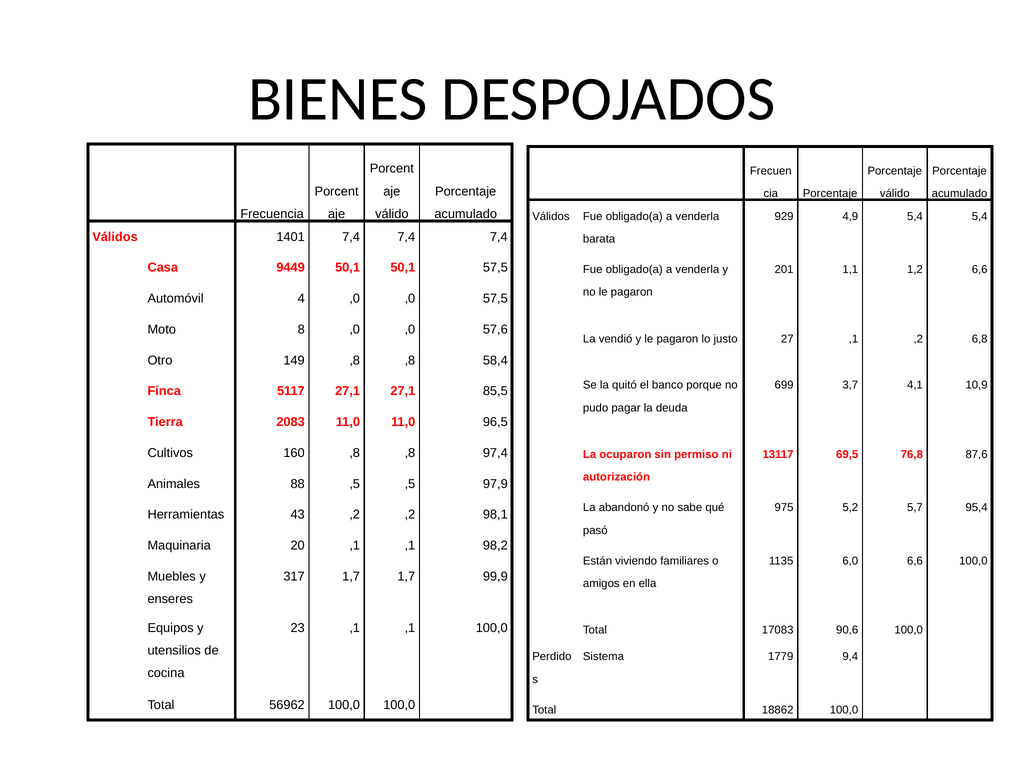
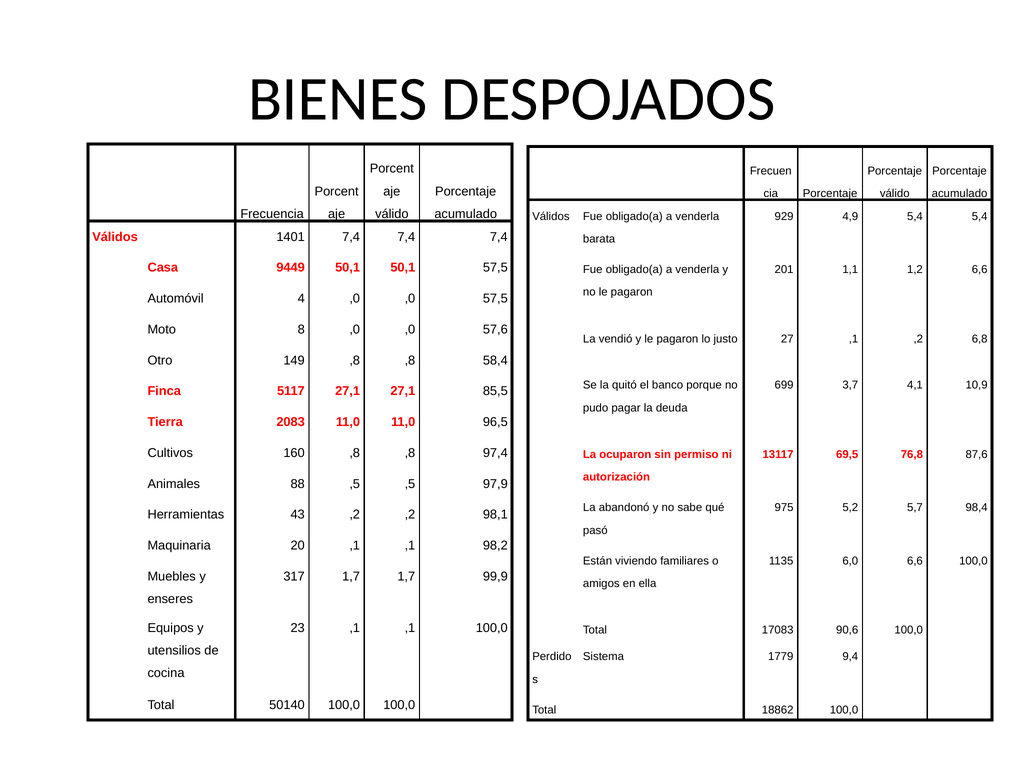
95,4: 95,4 -> 98,4 (977, 508)
56962: 56962 -> 50140 (287, 705)
